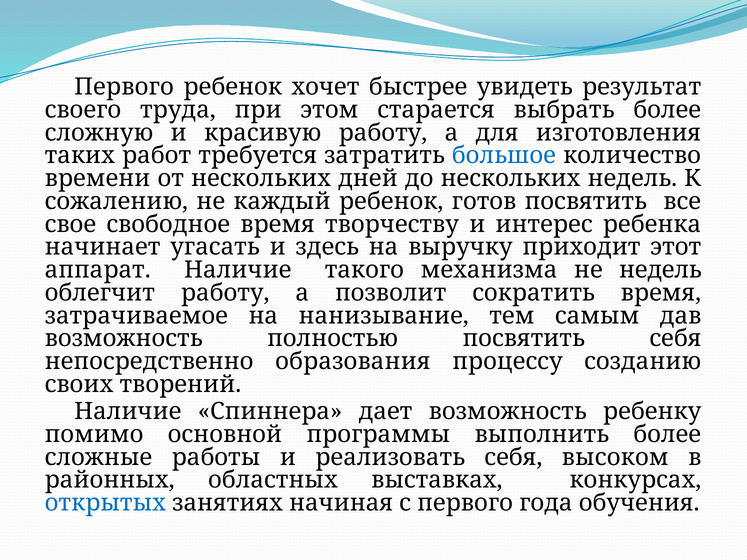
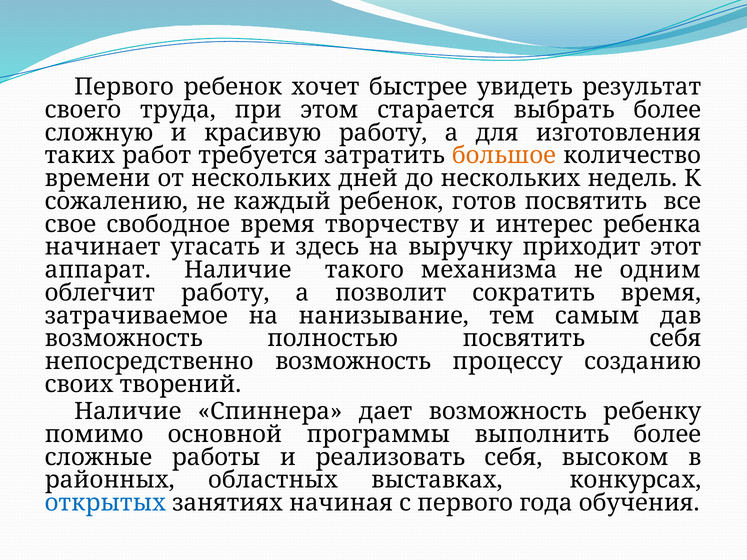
большое colour: blue -> orange (504, 156)
не недель: недель -> одним (660, 270)
непосредственно образования: образования -> возможность (353, 362)
